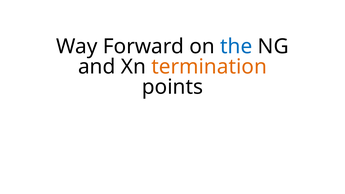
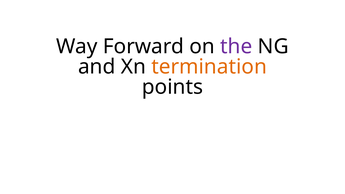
the colour: blue -> purple (236, 47)
